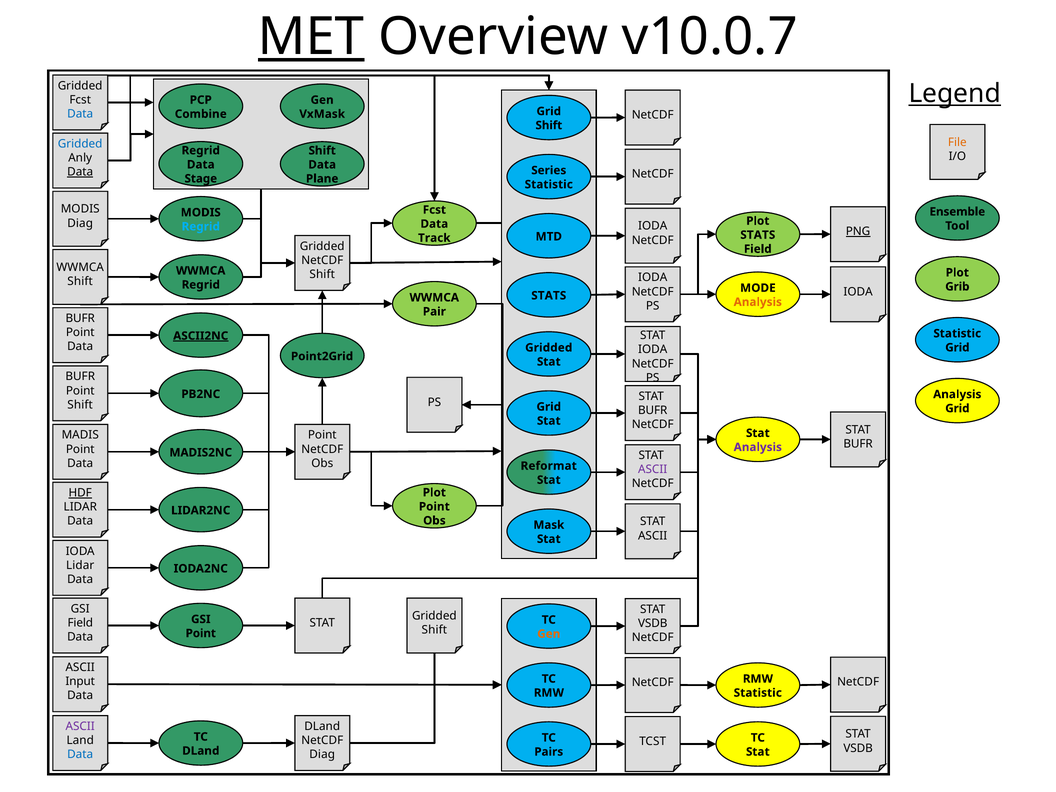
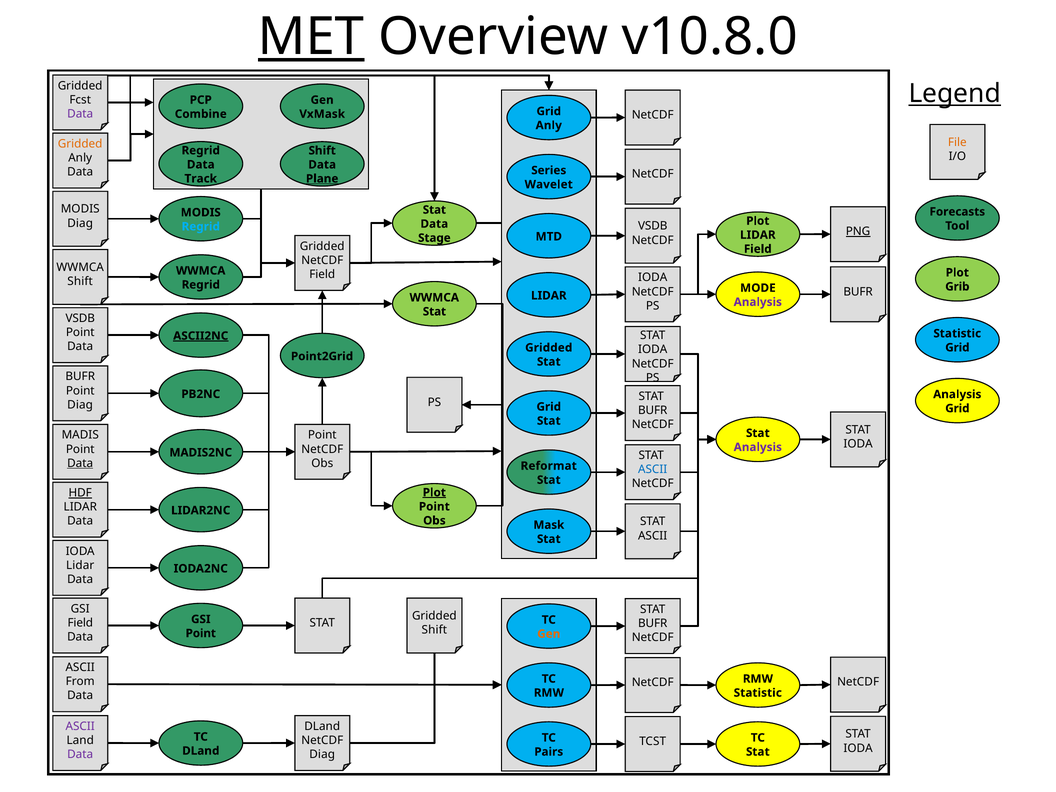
v10.0.7: v10.0.7 -> v10.8.0 (710, 37)
Data colour: blue -> purple (80, 114)
Shift: Shift -> Anly (549, 125)
Gridded colour: blue -> orange (80, 144)
Data underline: present -> none (80, 172)
Stage: Stage -> Track (201, 179)
Plane underline: none -> present (322, 179)
Statistic: Statistic -> Wavelet (549, 184)
Fcst: Fcst -> Stat (434, 210)
Ensemble: Ensemble -> Forecasts (957, 212)
IODA: IODA -> VSDB (653, 226)
STATS: STATS -> LIDAR (758, 235)
Track: Track -> Stage (434, 238)
Shift: Shift -> Field (322, 274)
IODA: IODA -> BUFR (858, 292)
STATS: STATS -> LIDAR (549, 296)
Analysis colour: orange -> purple (758, 302)
Pair: Pair -> Stat (434, 312)
BUFR: BUFR -> VSDB (80, 318)
Shift: Shift -> Diag (80, 405)
BUFR: BUFR -> IODA (858, 444)
Data underline: none -> present (80, 463)
ASCII colour: purple -> blue (653, 470)
Plot underline: none -> present (434, 492)
VSDB: VSDB -> BUFR (653, 623)
Input: Input -> From (80, 682)
VSDB: VSDB -> IODA (858, 748)
Data colour: blue -> purple (80, 754)
